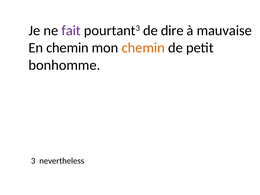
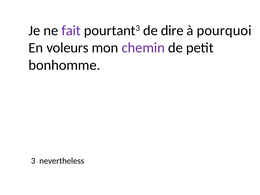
mauvaise: mauvaise -> pourquoi (224, 30)
En chemin: chemin -> voleurs (67, 48)
chemin colour: orange -> purple (143, 48)
